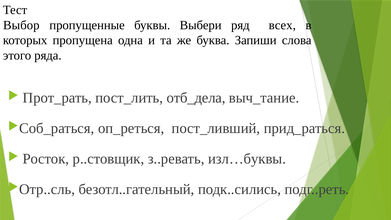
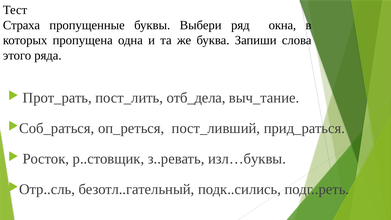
Выбор: Выбор -> Страха (21, 25)
всех: всех -> окна (282, 25)
